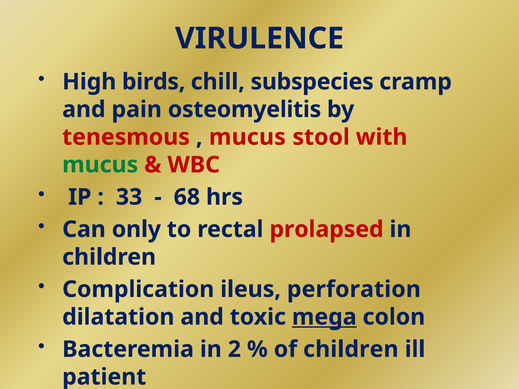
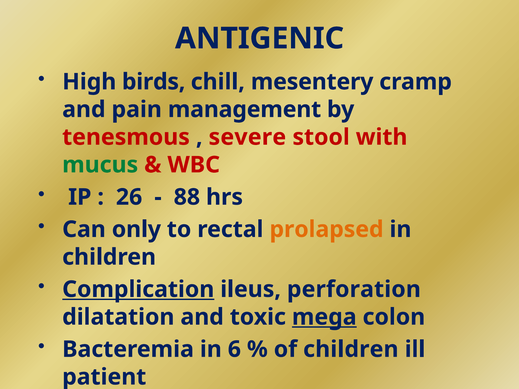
VIRULENCE: VIRULENCE -> ANTIGENIC (260, 38)
subspecies: subspecies -> mesentery (312, 82)
osteomyelitis: osteomyelitis -> management (245, 110)
mucus: mucus -> severe (247, 137)
33: 33 -> 26 (129, 197)
68: 68 -> 88 (187, 197)
prolapsed colour: red -> orange (327, 230)
Complication underline: none -> present (138, 290)
2: 2 -> 6 (234, 349)
